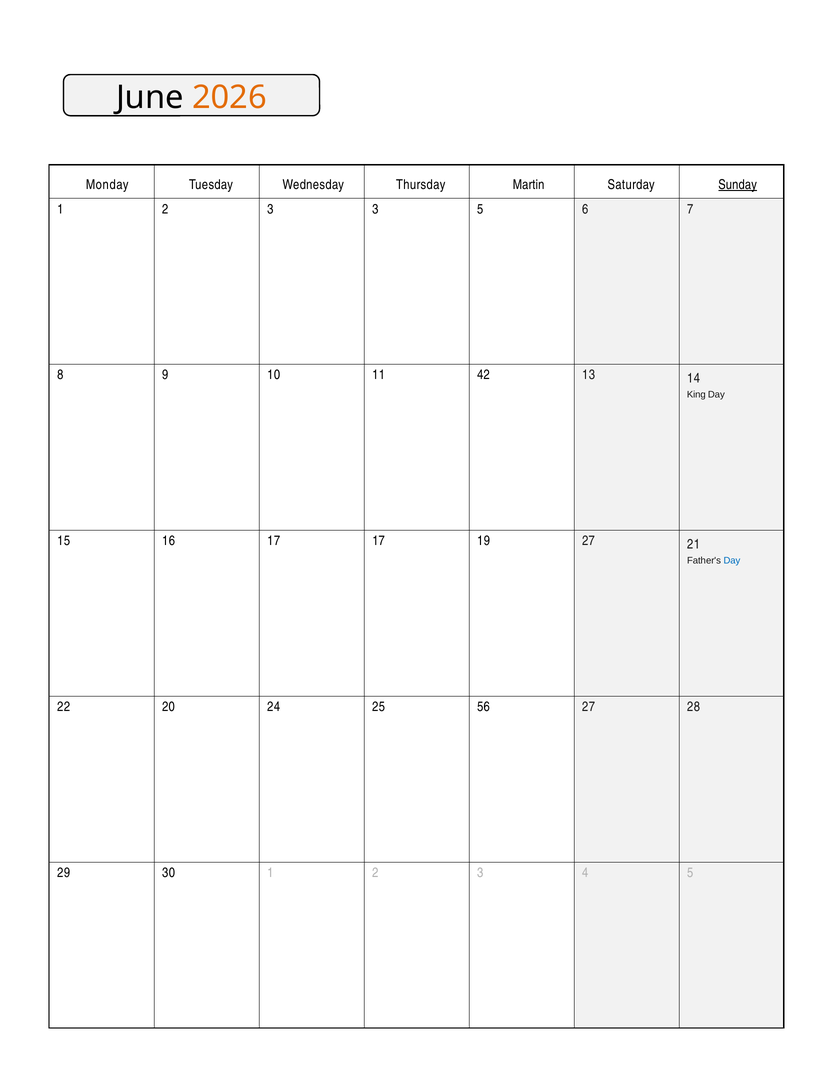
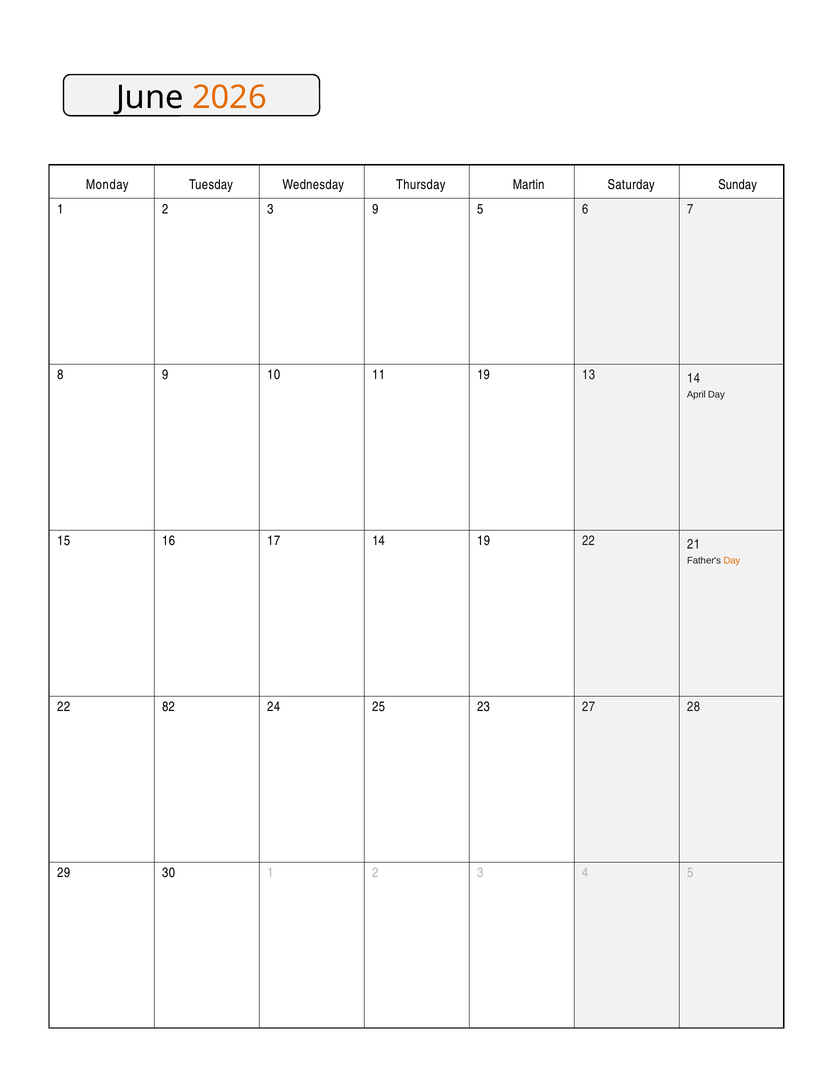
Sunday underline: present -> none (738, 185)
3 3: 3 -> 9 (375, 209)
11 42: 42 -> 19 (484, 375)
King: King -> April (696, 395)
17 17: 17 -> 14 (379, 541)
19 27: 27 -> 22 (589, 541)
Day colour: blue -> orange (732, 561)
20: 20 -> 82 (168, 707)
56: 56 -> 23 (484, 707)
